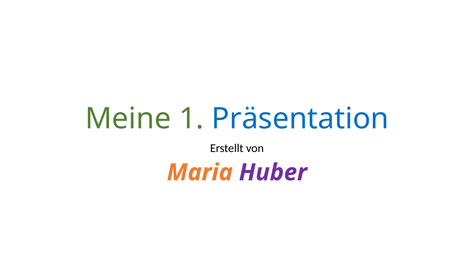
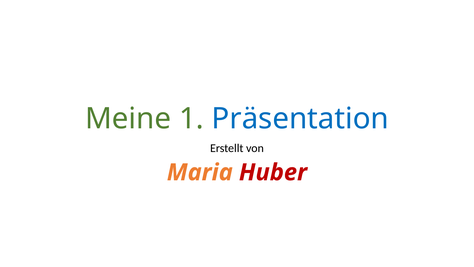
Huber colour: purple -> red (273, 172)
